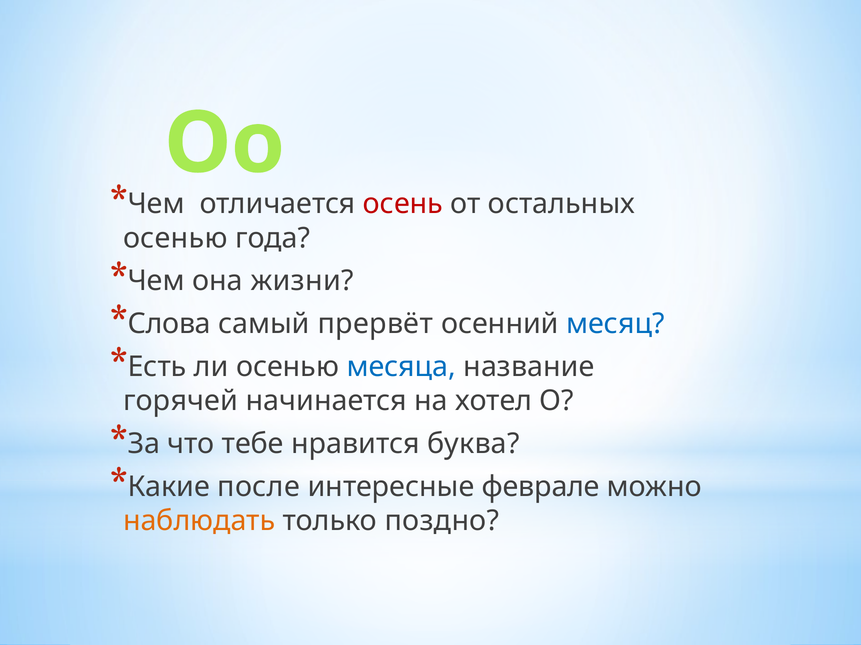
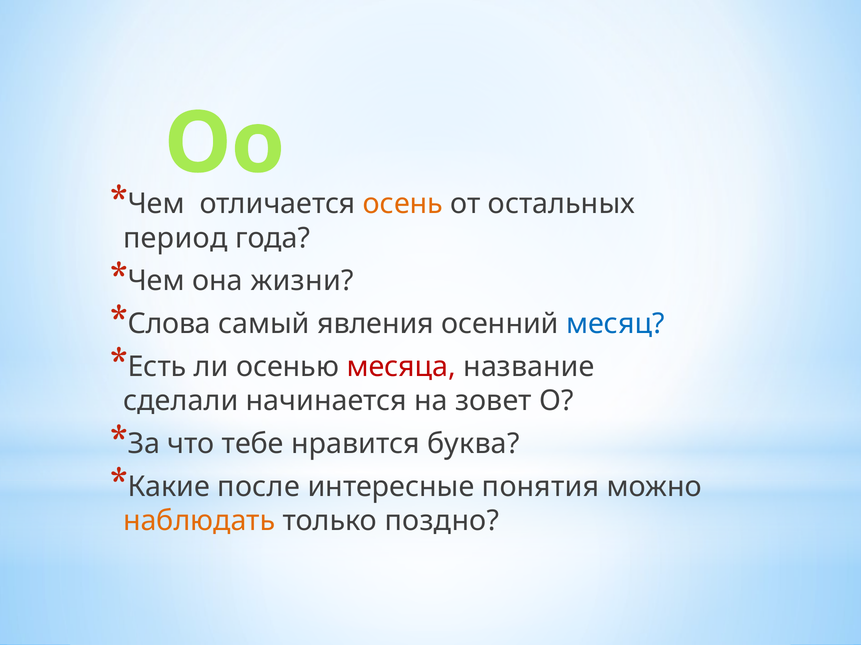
осень colour: red -> orange (403, 204)
осенью: осенью -> период (175, 238)
прервёт: прервёт -> явления (376, 324)
месяца colour: blue -> red (401, 367)
горячей: горячей -> сделали (181, 401)
хотел: хотел -> зовет (493, 401)
феврале: феврале -> понятия (541, 487)
